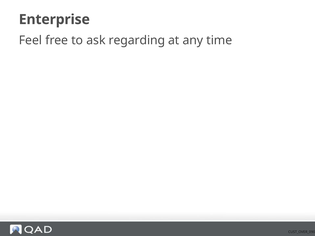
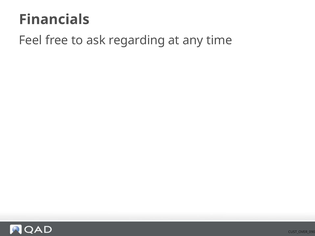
Enterprise: Enterprise -> Financials (54, 19)
